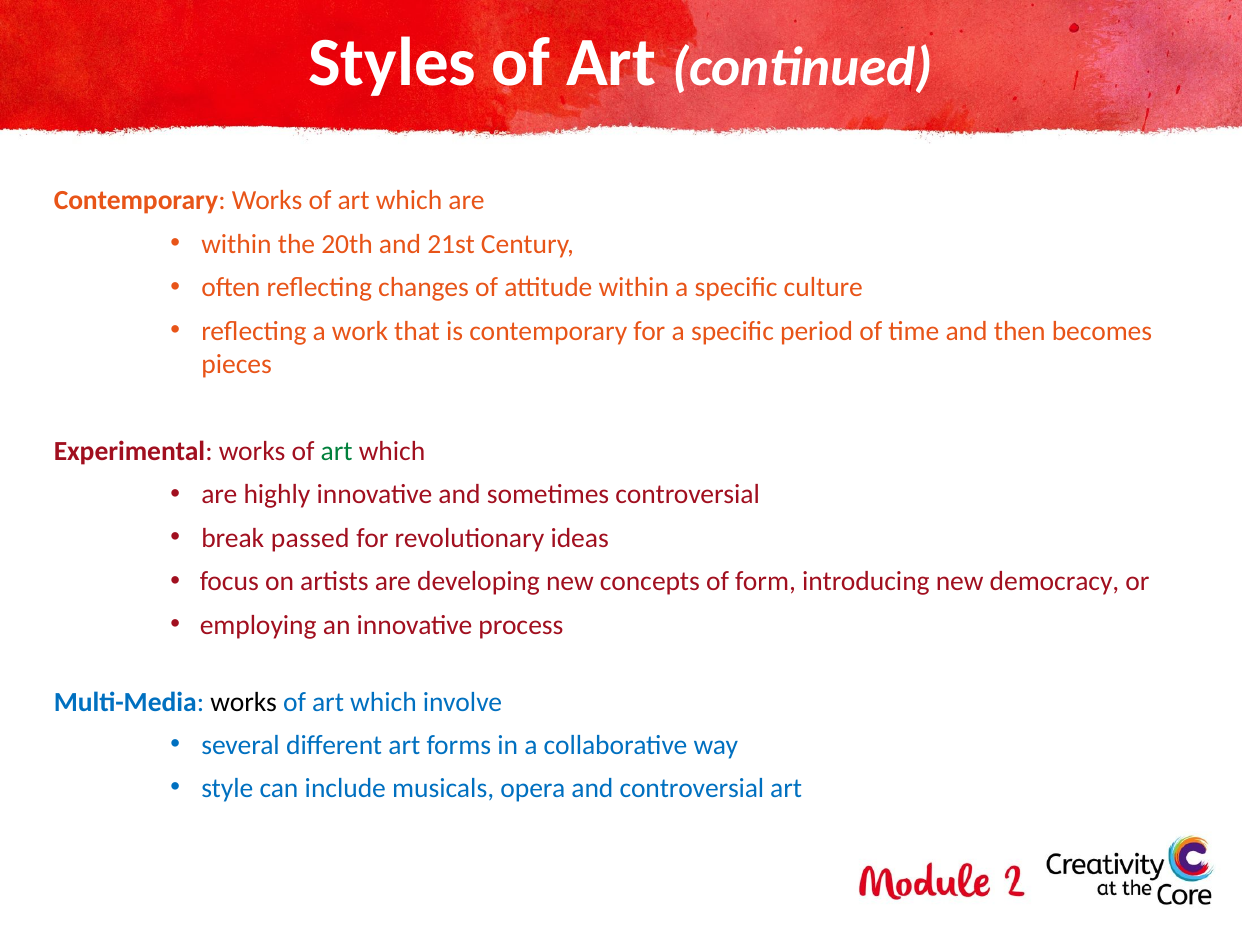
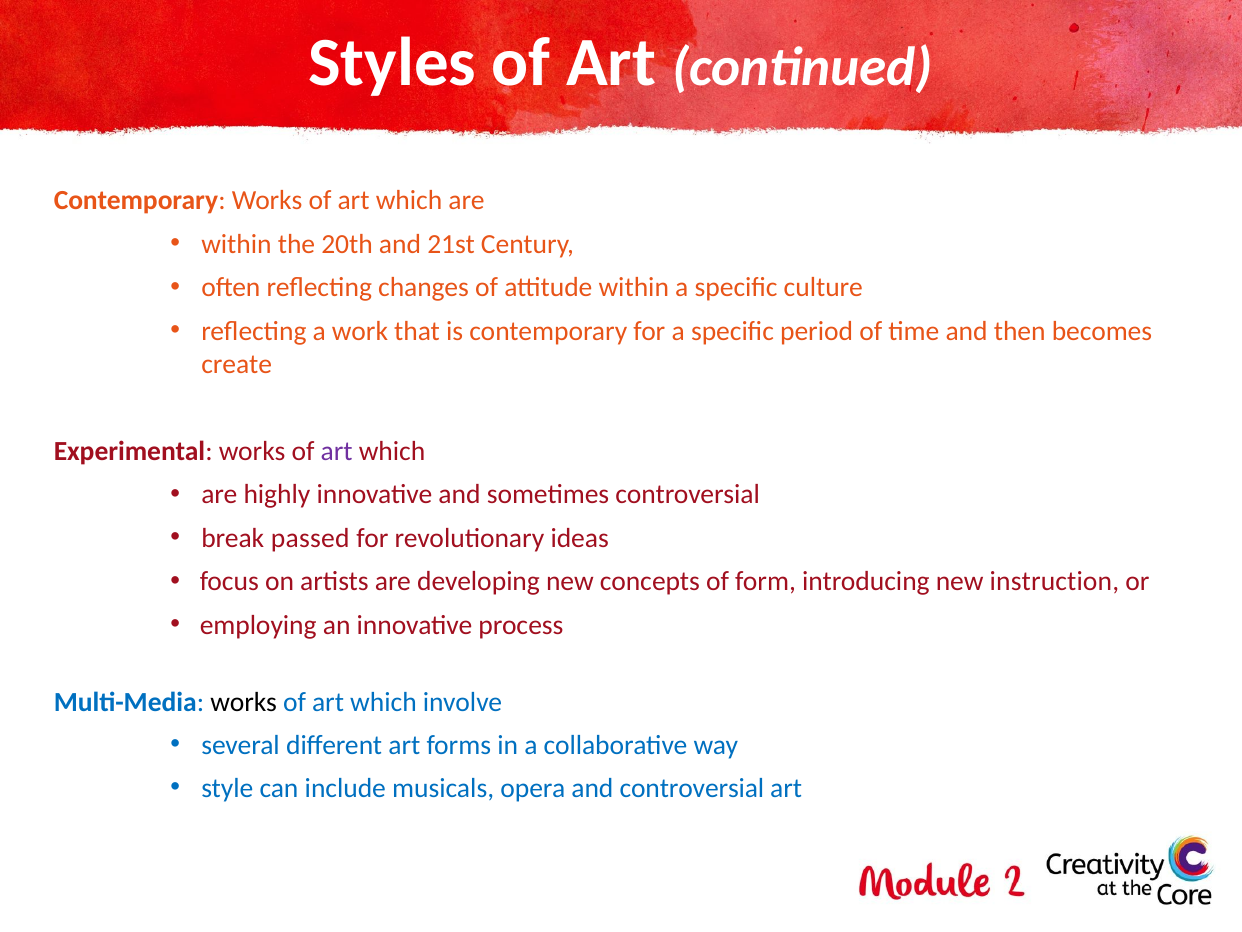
pieces: pieces -> create (237, 364)
art colour: green -> purple (337, 451)
democracy: democracy -> instruction (1054, 581)
